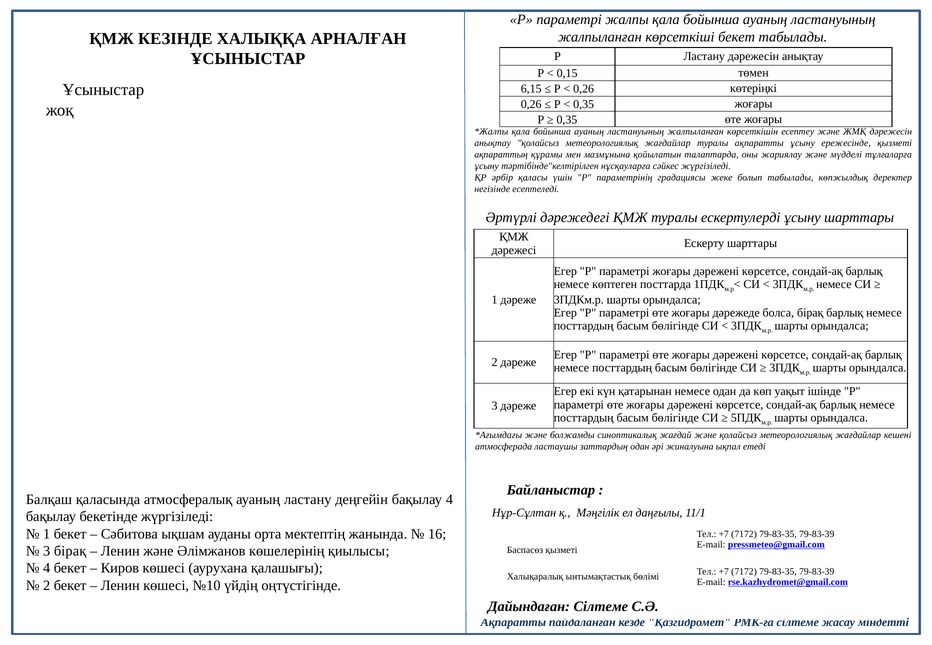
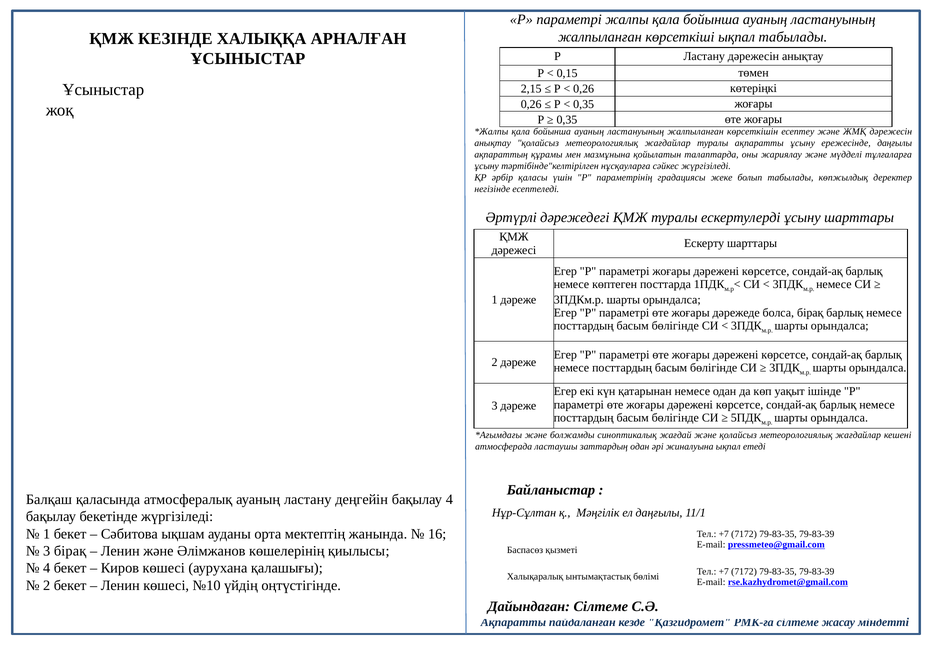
көрсеткіші бекет: бекет -> ықпал (737, 37)
6,15: 6,15 -> 2,15 (531, 89)
ережесінде қызметі: қызметі -> даңғылы (895, 143)
